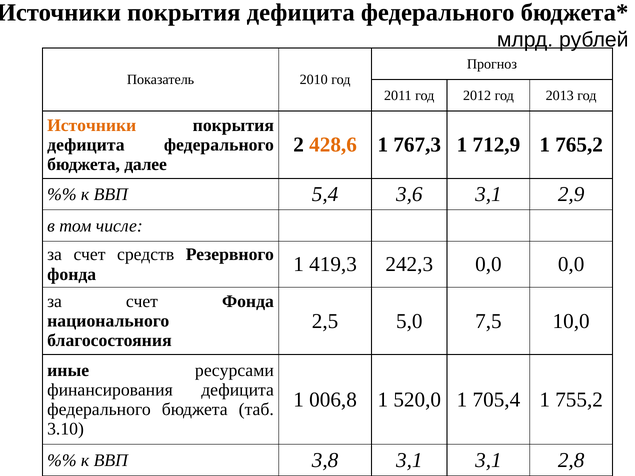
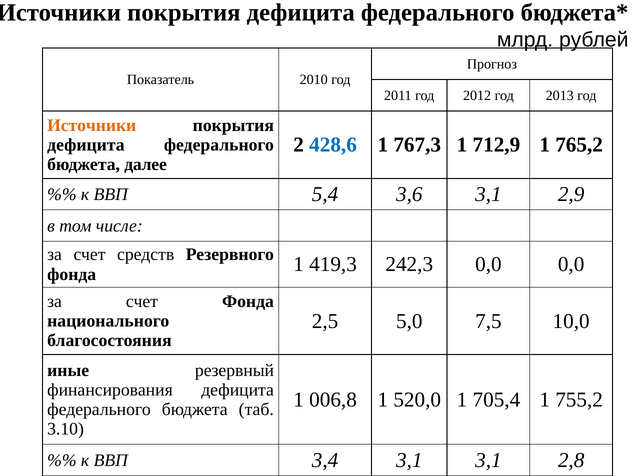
428,6 colour: orange -> blue (333, 145)
ресурсами: ресурсами -> резервный (235, 370)
3,8: 3,8 -> 3,4 (325, 461)
